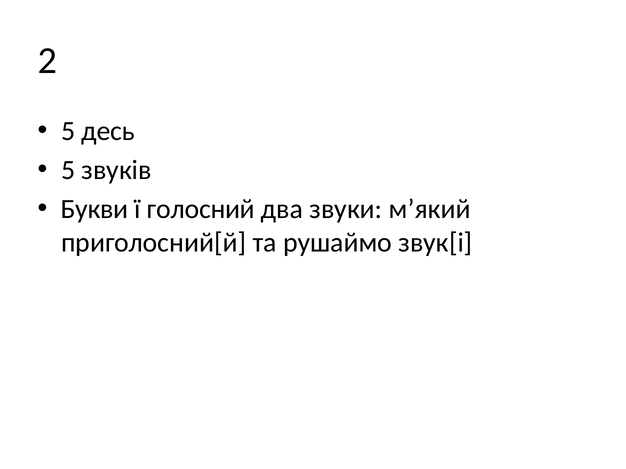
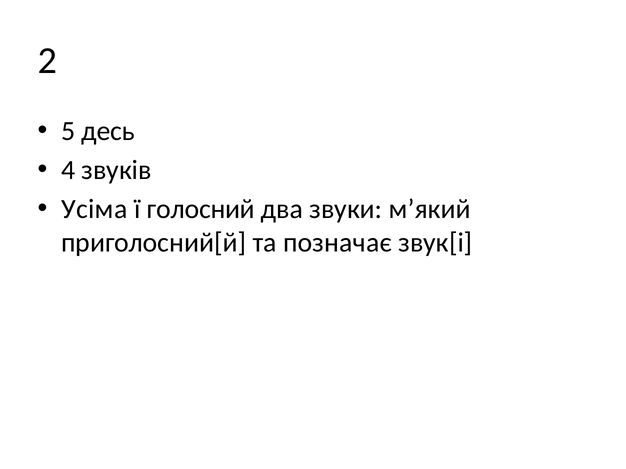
5: 5 -> 4 (68, 170)
Букви: Букви -> Усіма (94, 209)
рушаймо: рушаймо -> позначає (337, 243)
